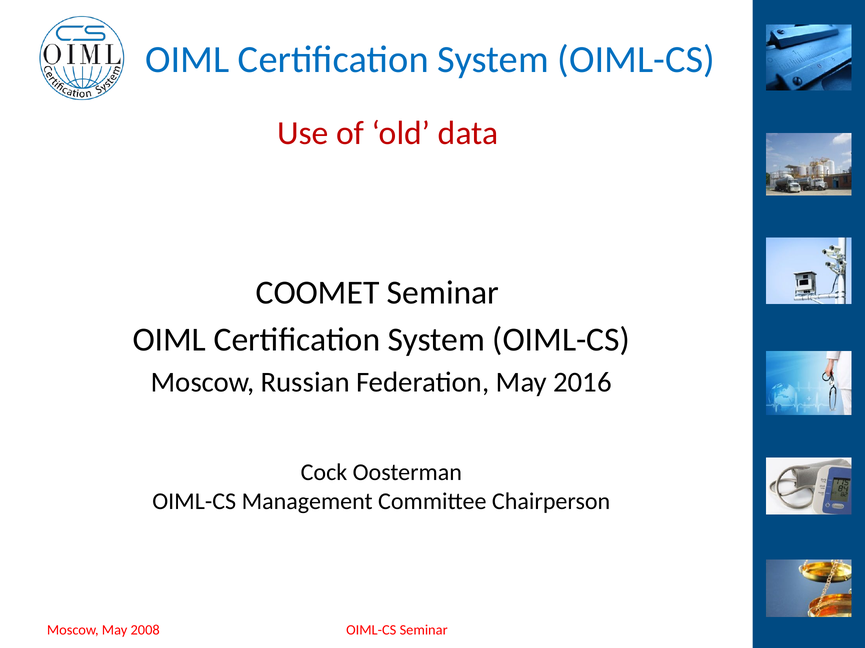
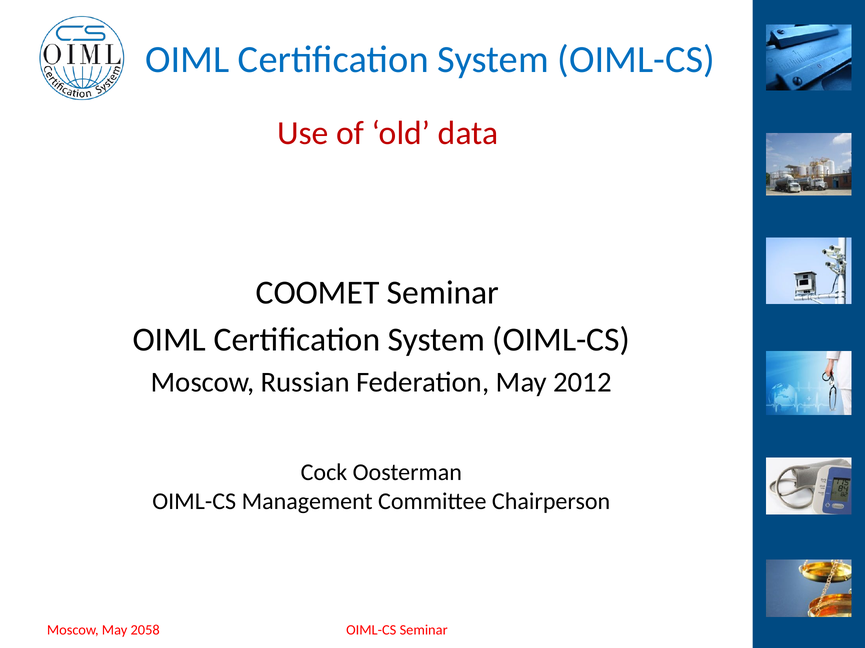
2016: 2016 -> 2012 (582, 383)
2008: 2008 -> 2058 (145, 631)
